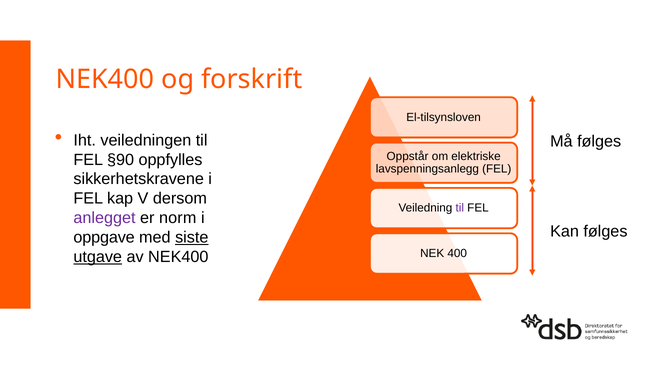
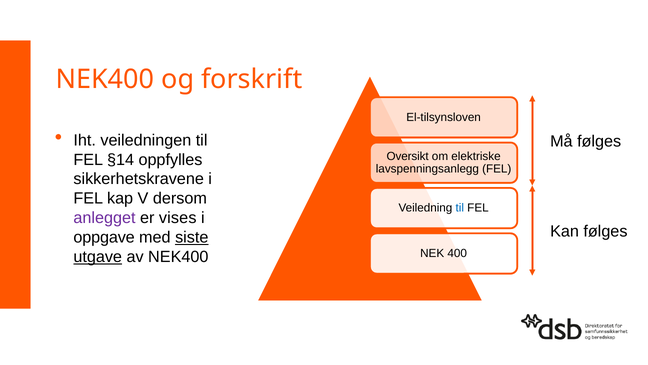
Oppstår: Oppstår -> Oversikt (408, 156)
§90: §90 -> §14 (121, 159)
til colour: purple -> blue (460, 208)
norm: norm -> vises (178, 218)
